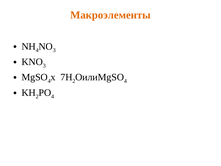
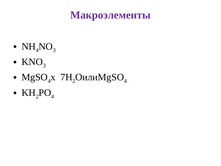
Макроэлементы colour: orange -> purple (110, 15)
